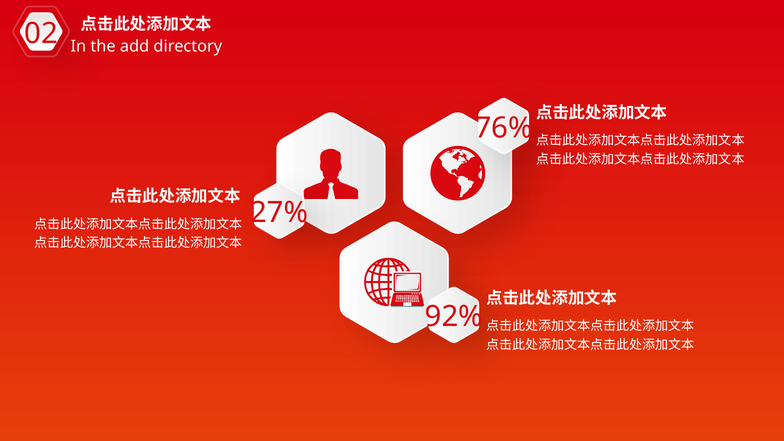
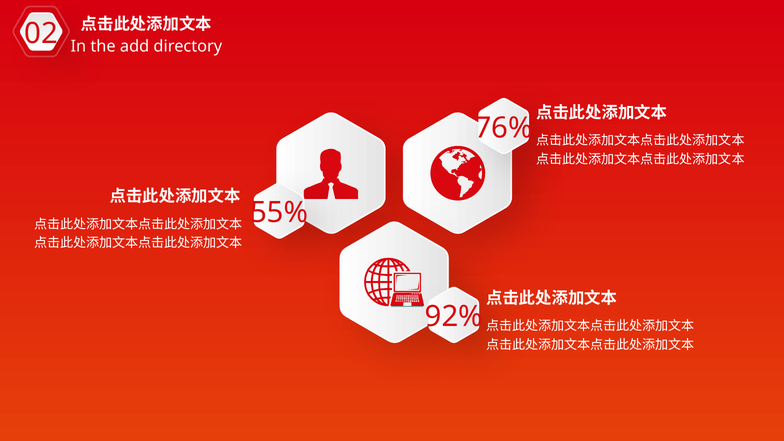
27%: 27% -> 55% (279, 212)
